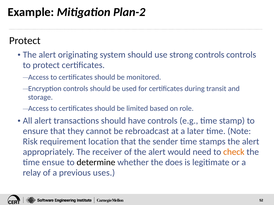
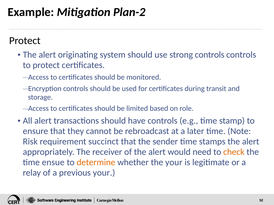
location: location -> succinct (104, 142)
determine colour: black -> orange (96, 163)
the does: does -> your (174, 163)
previous uses: uses -> your (104, 173)
